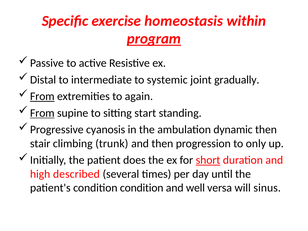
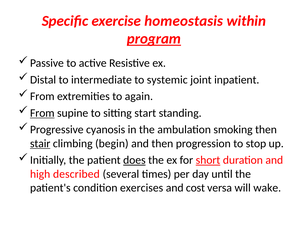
gradually: gradually -> inpatient (237, 80)
From underline: present -> none (42, 96)
dynamic: dynamic -> smoking (233, 130)
stair underline: none -> present (40, 144)
trunk: trunk -> begin (112, 144)
only: only -> stop (256, 144)
does underline: none -> present (134, 160)
condition condition: condition -> exercises (142, 188)
well: well -> cost (195, 188)
sinus: sinus -> wake (267, 188)
